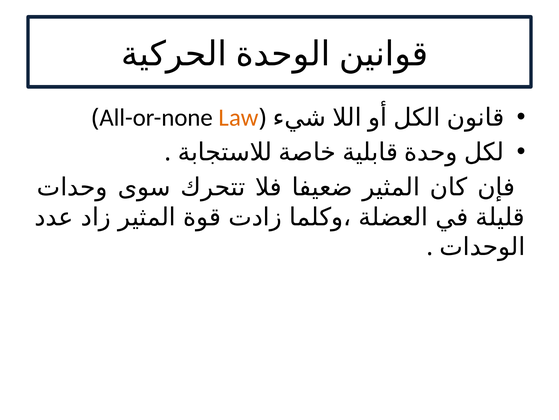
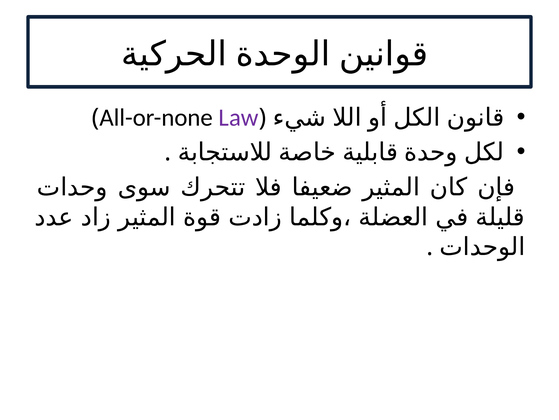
Law colour: orange -> purple (239, 117)
